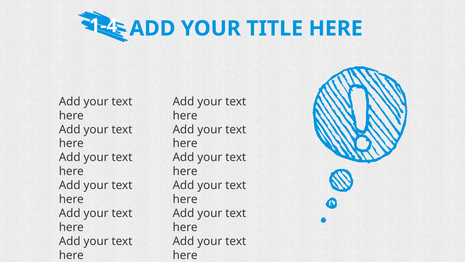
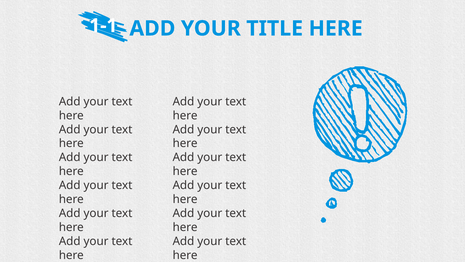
1-4: 1-4 -> 1-1 (103, 26)
